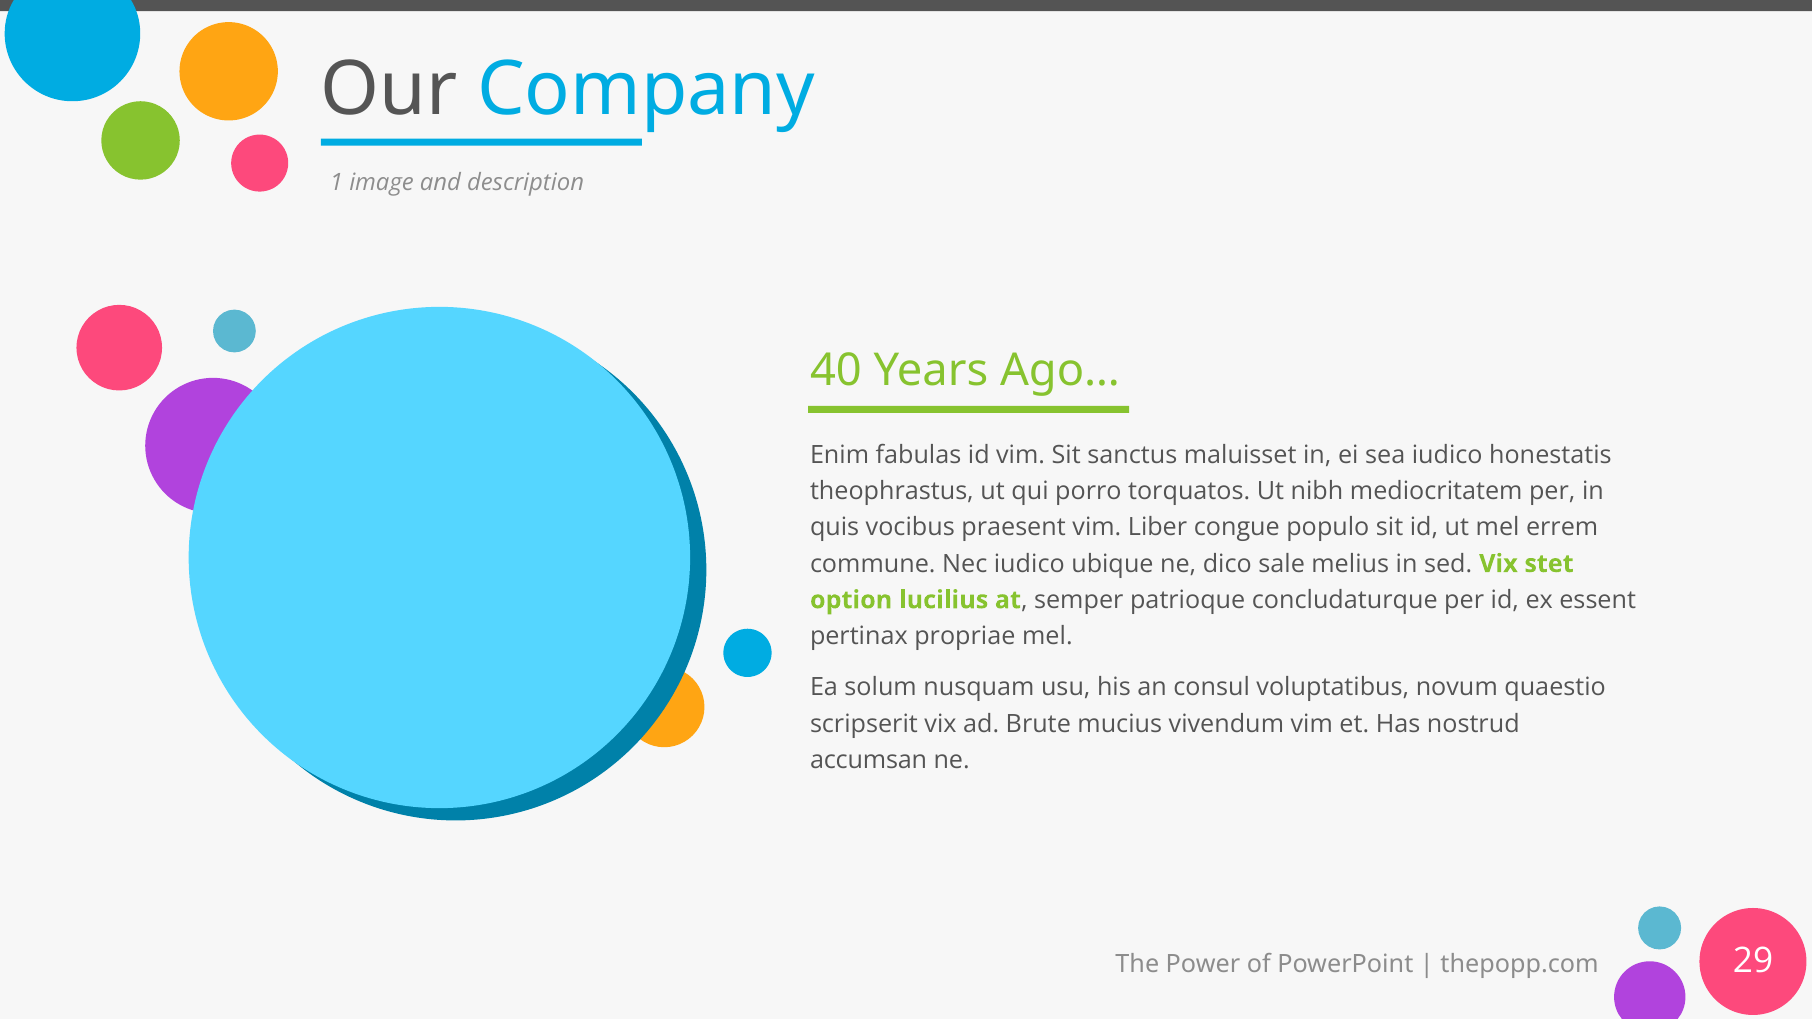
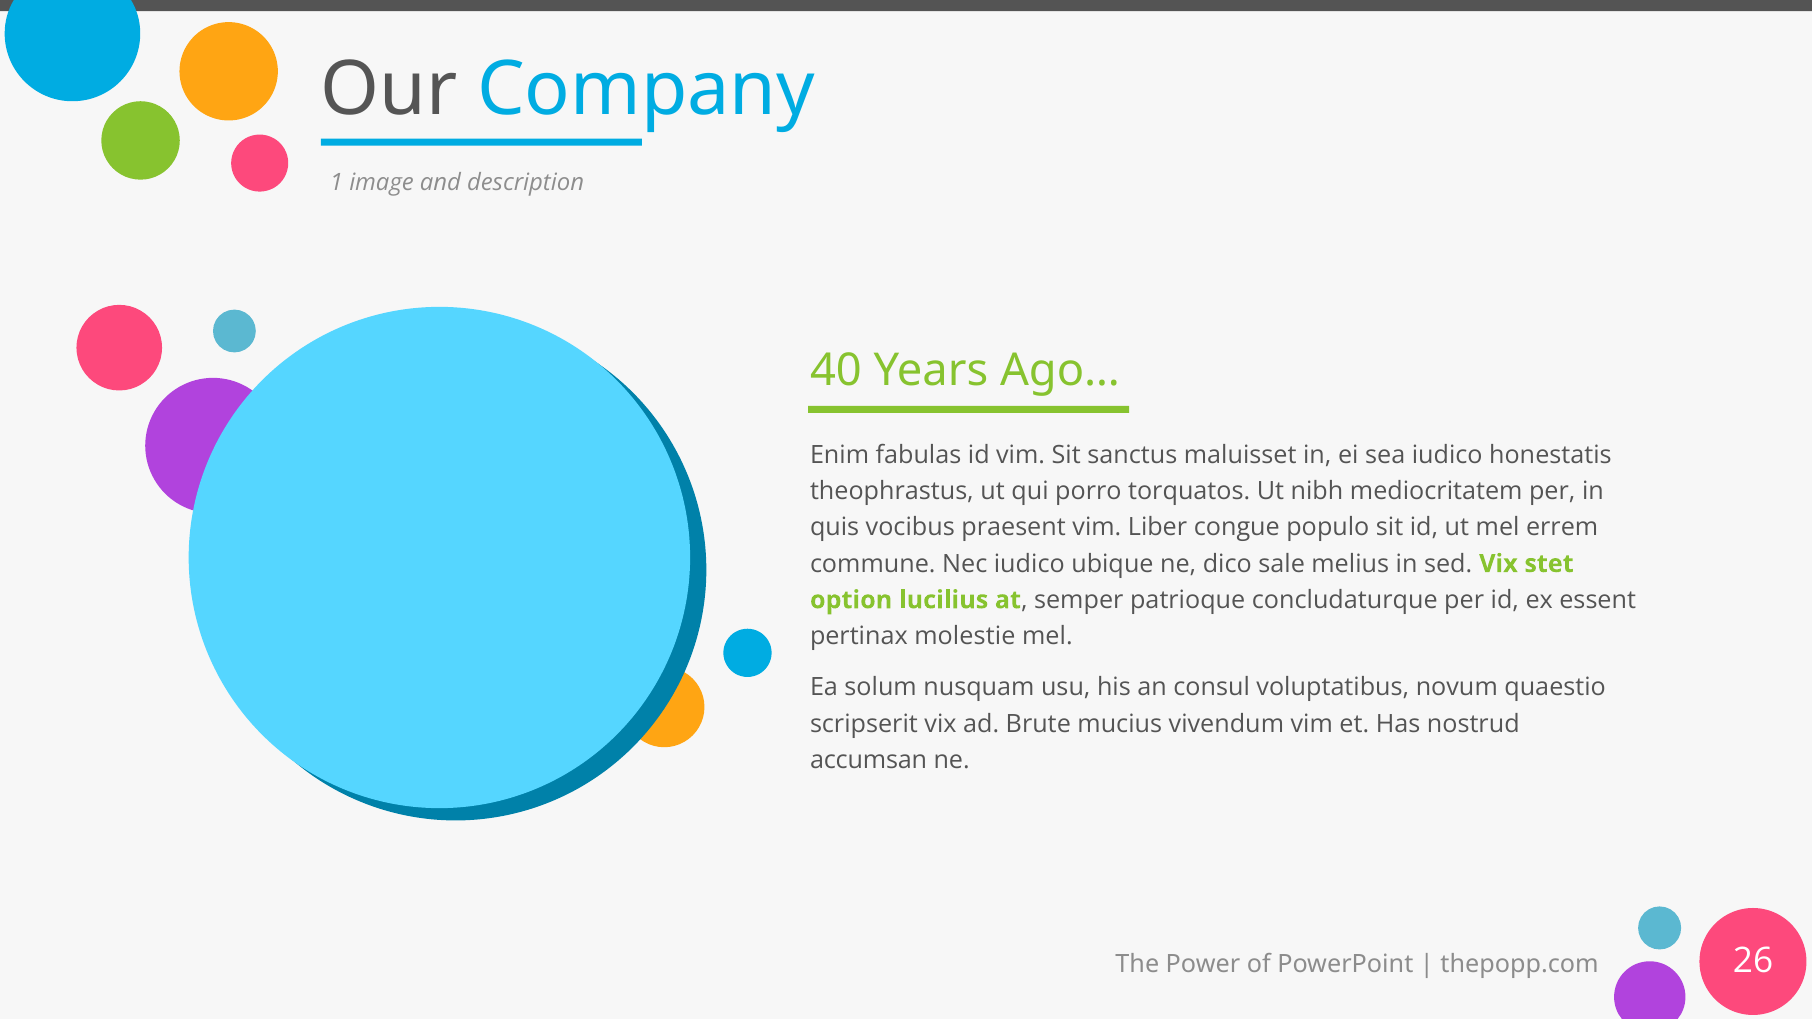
propriae: propriae -> molestie (965, 636)
29: 29 -> 26 (1753, 961)
